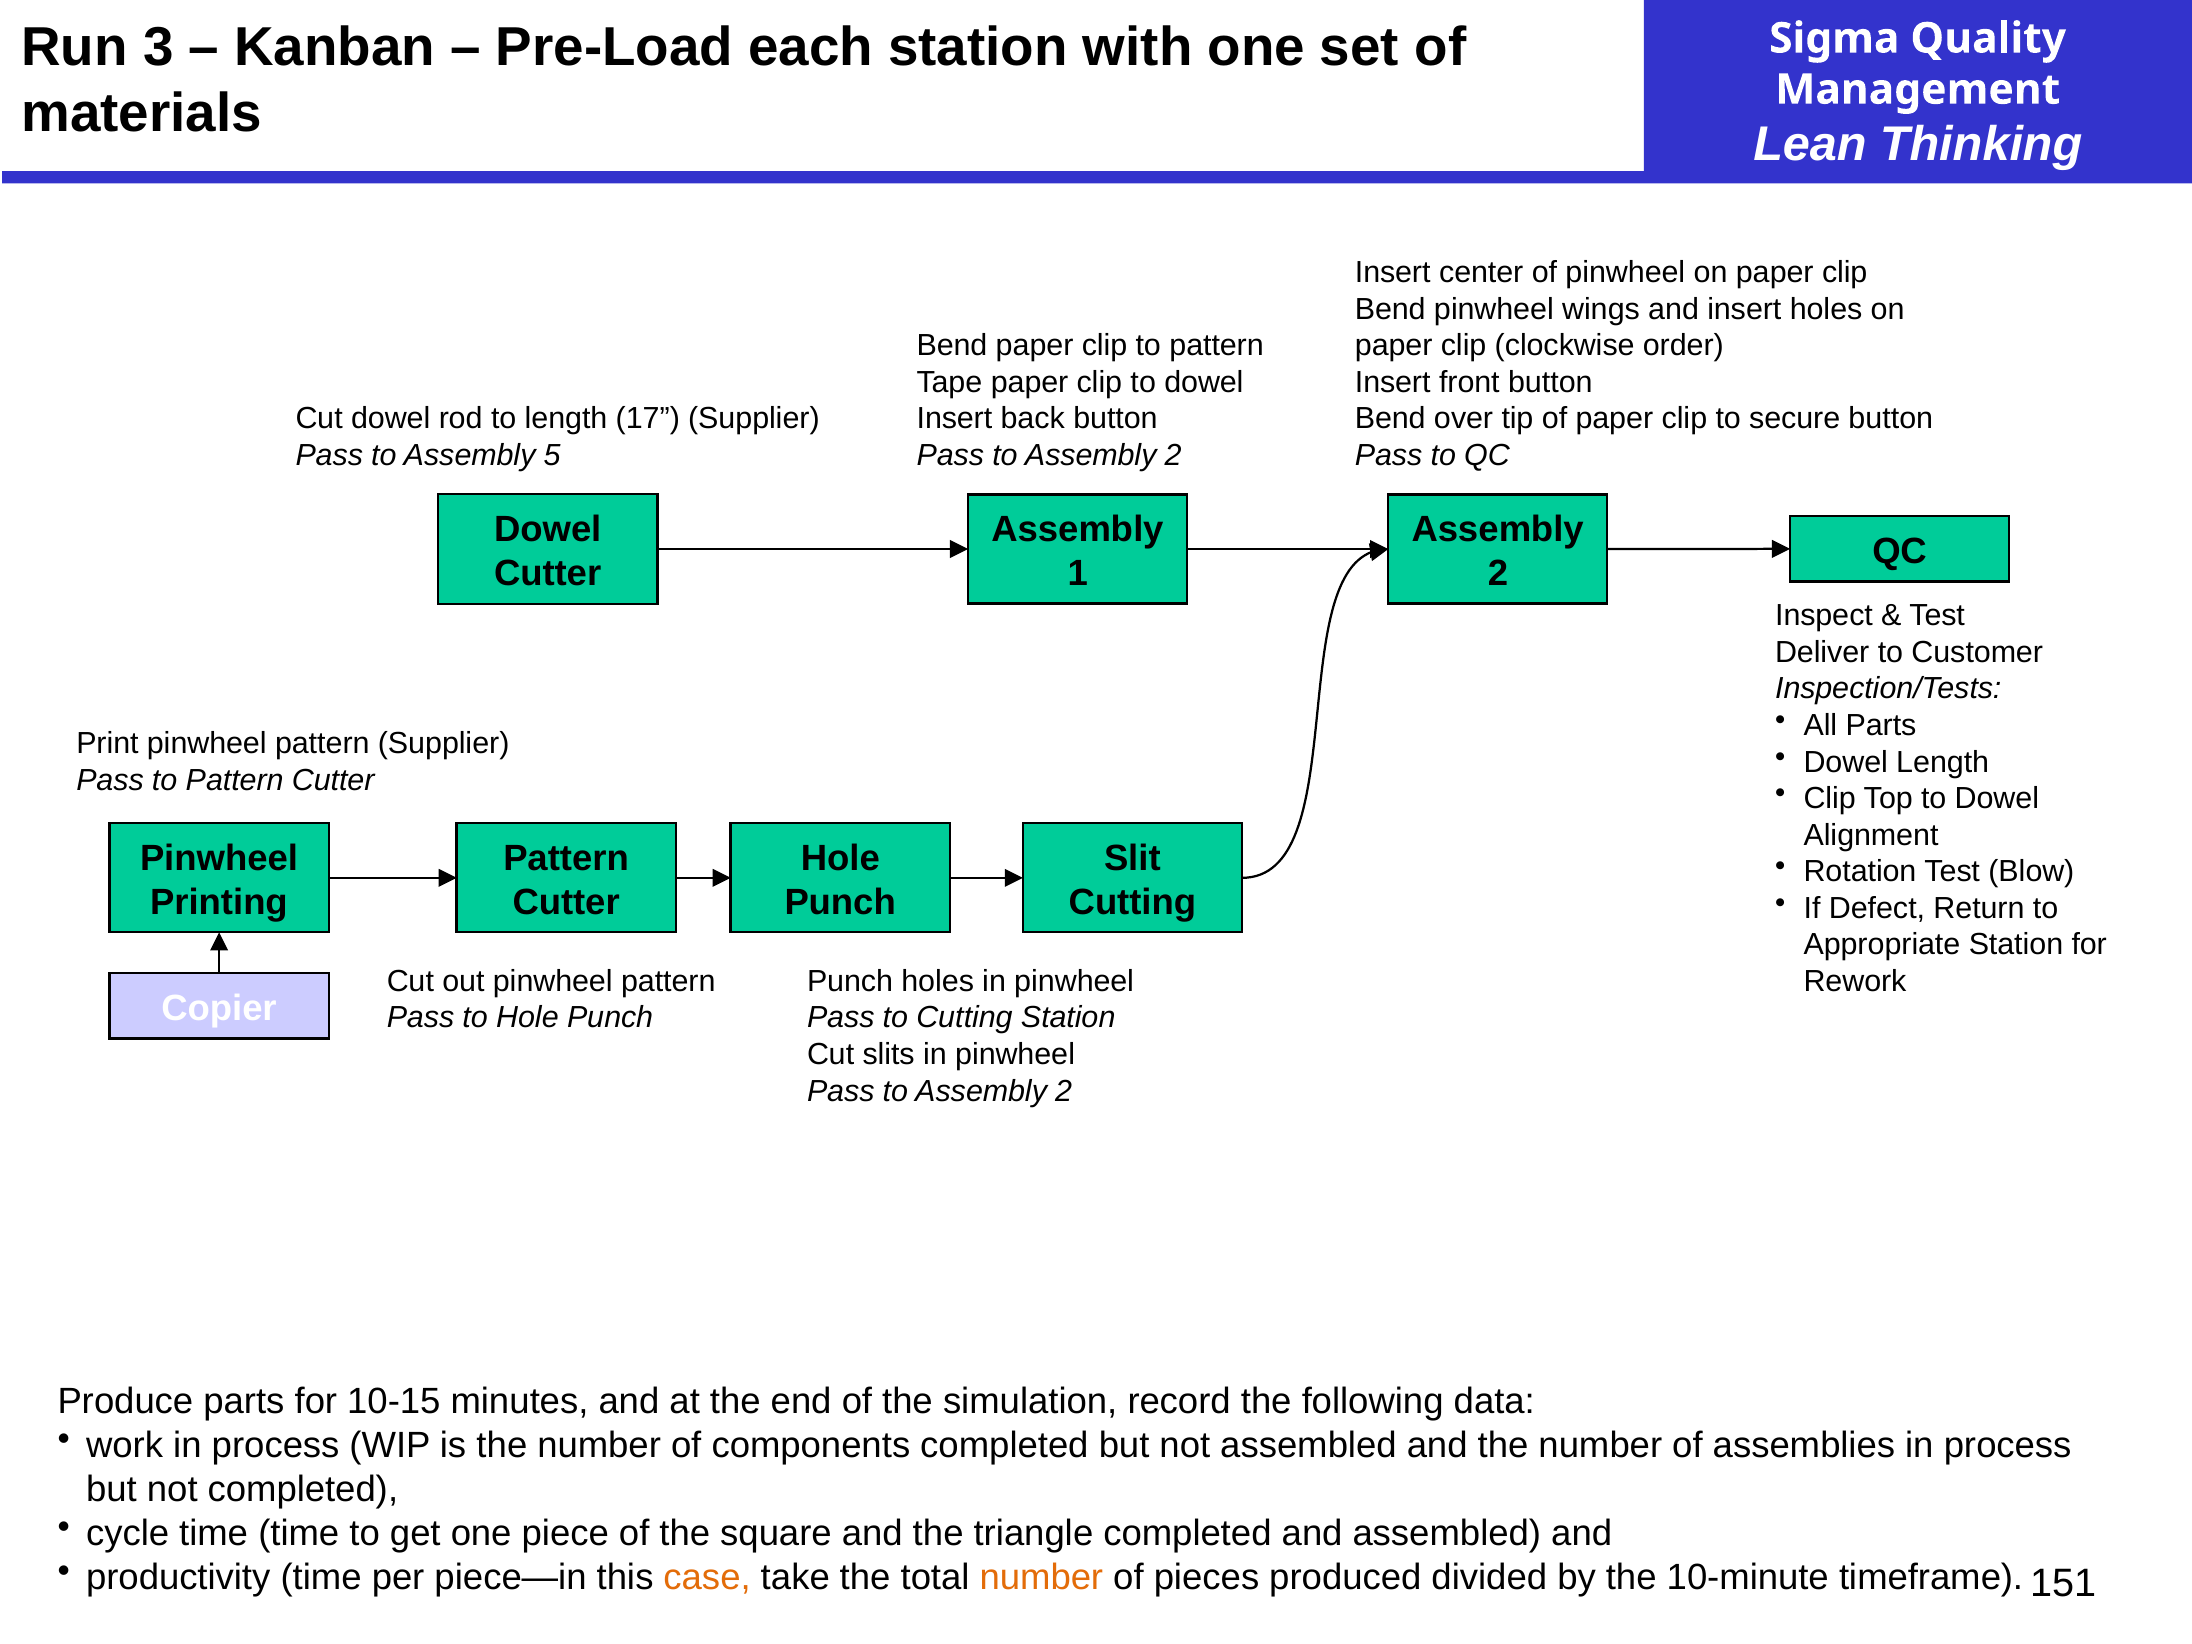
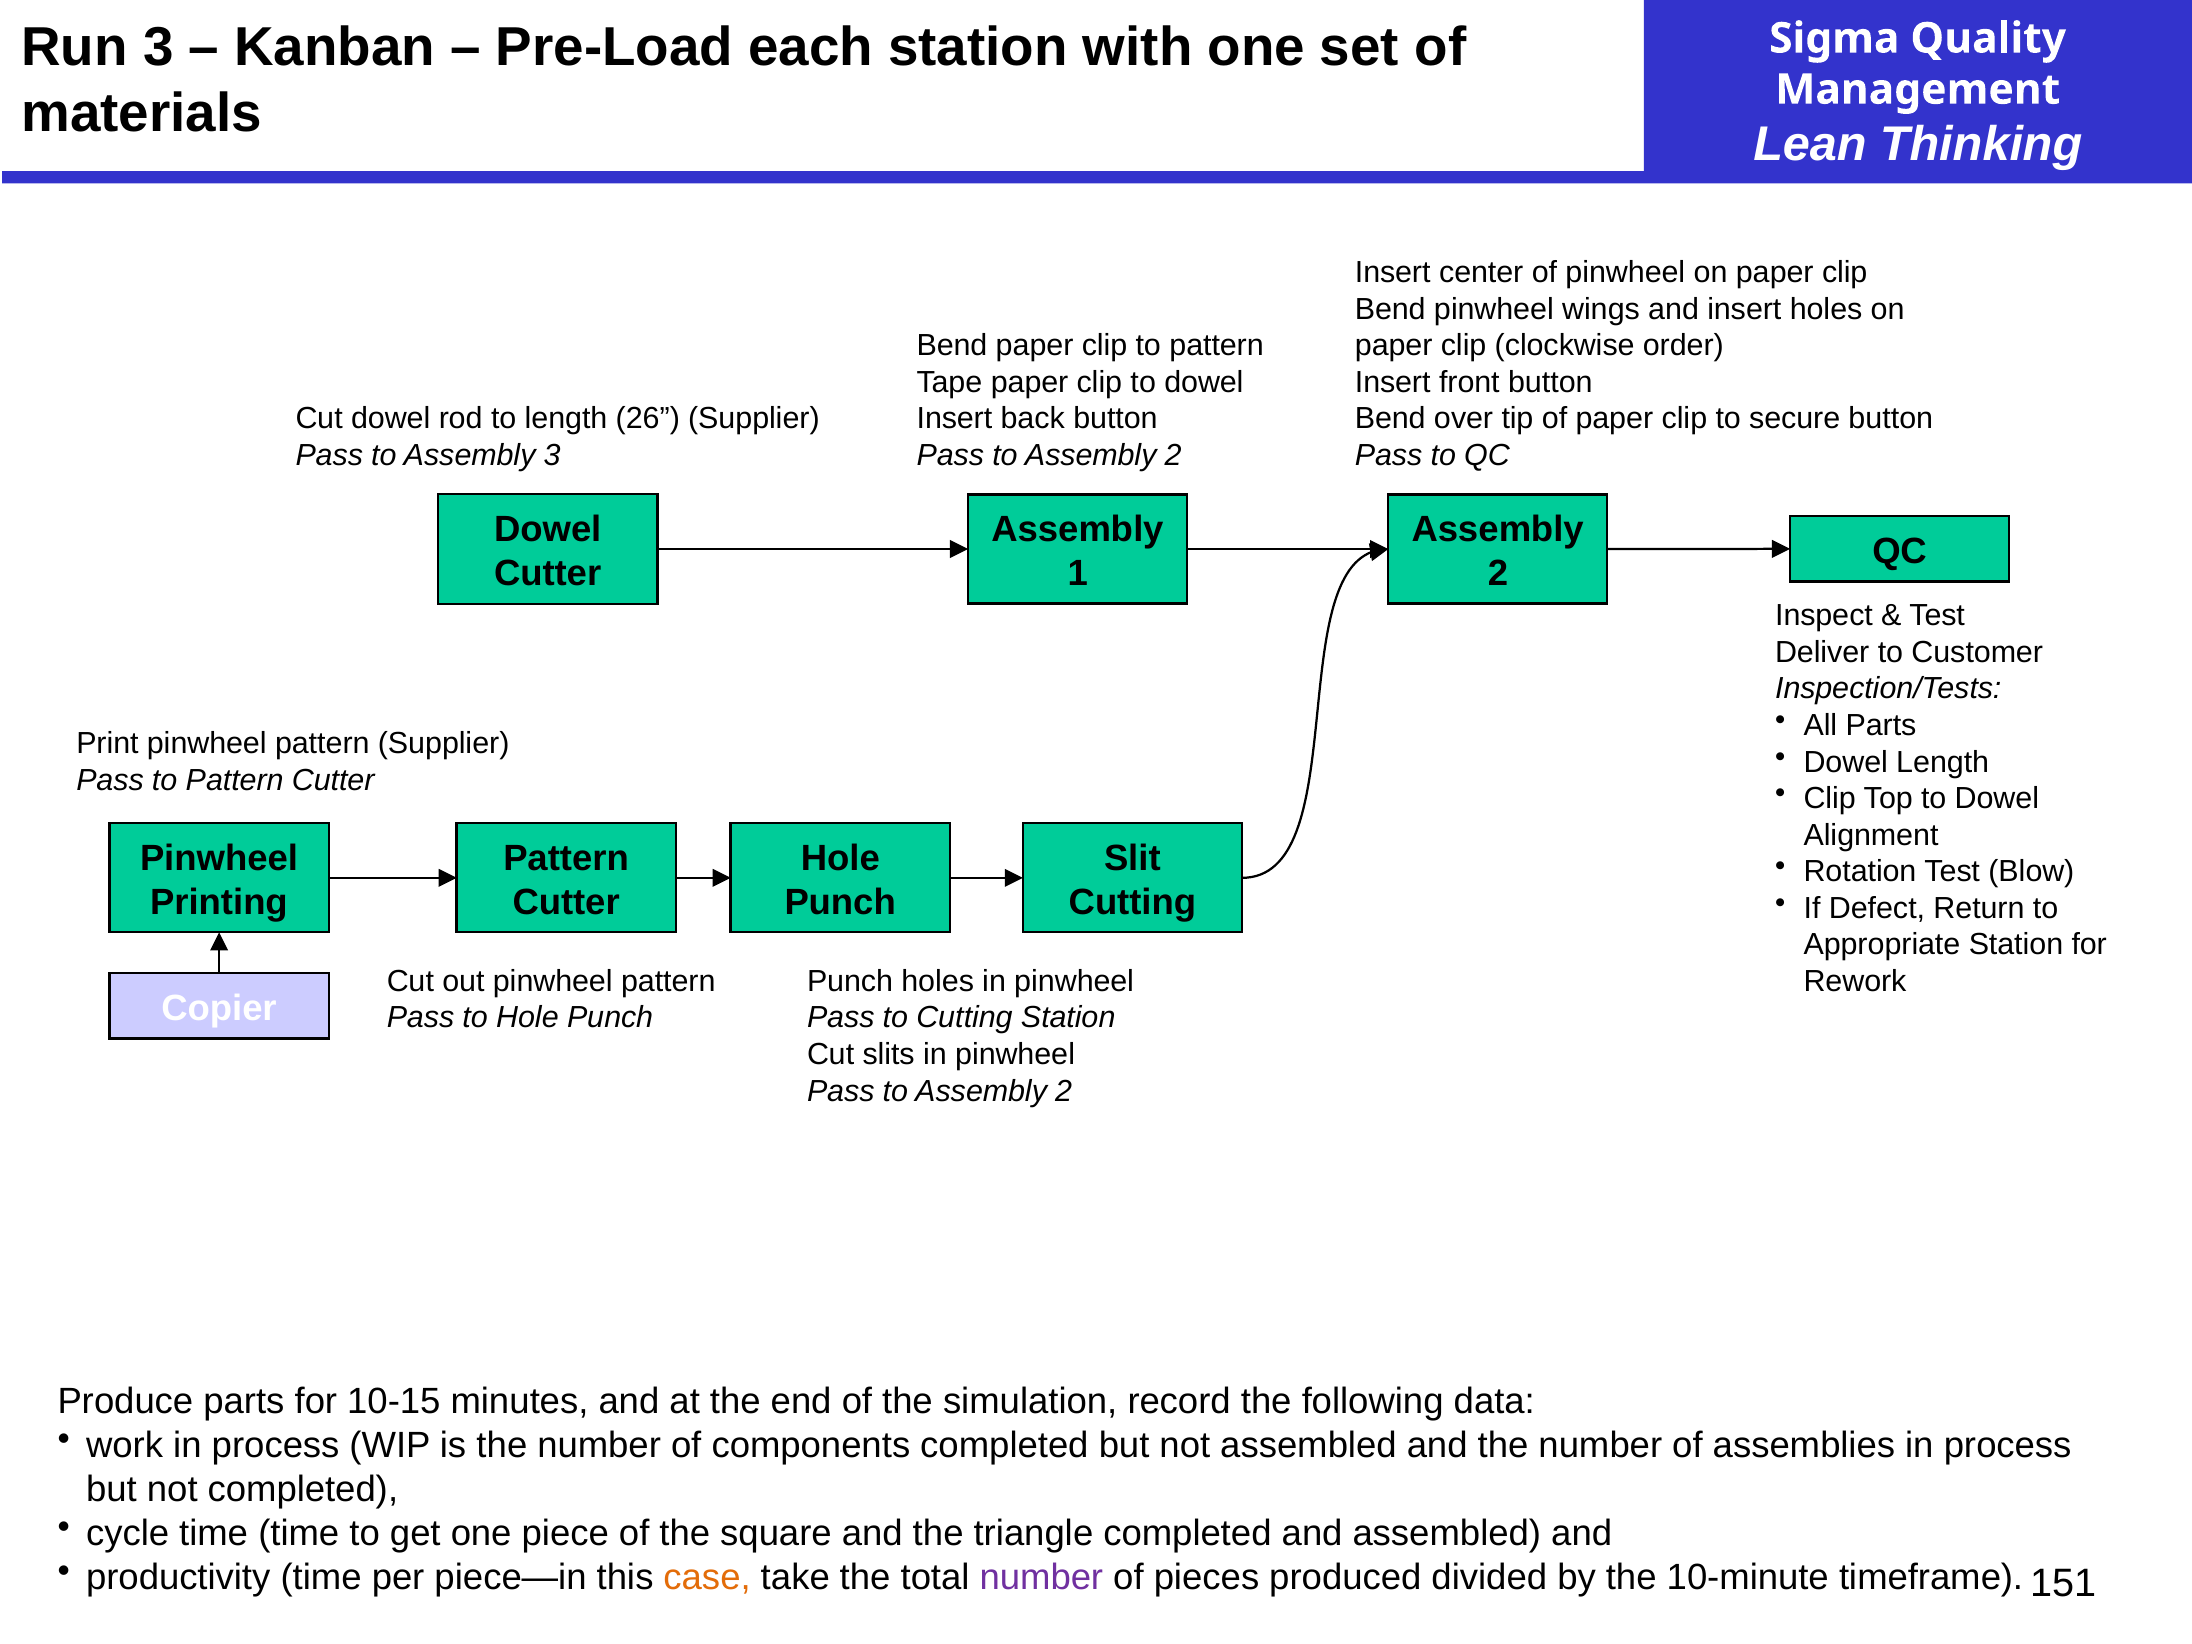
17: 17 -> 26 (648, 419)
Assembly 5: 5 -> 3 (552, 455)
number colour: orange -> purple (1041, 1577)
